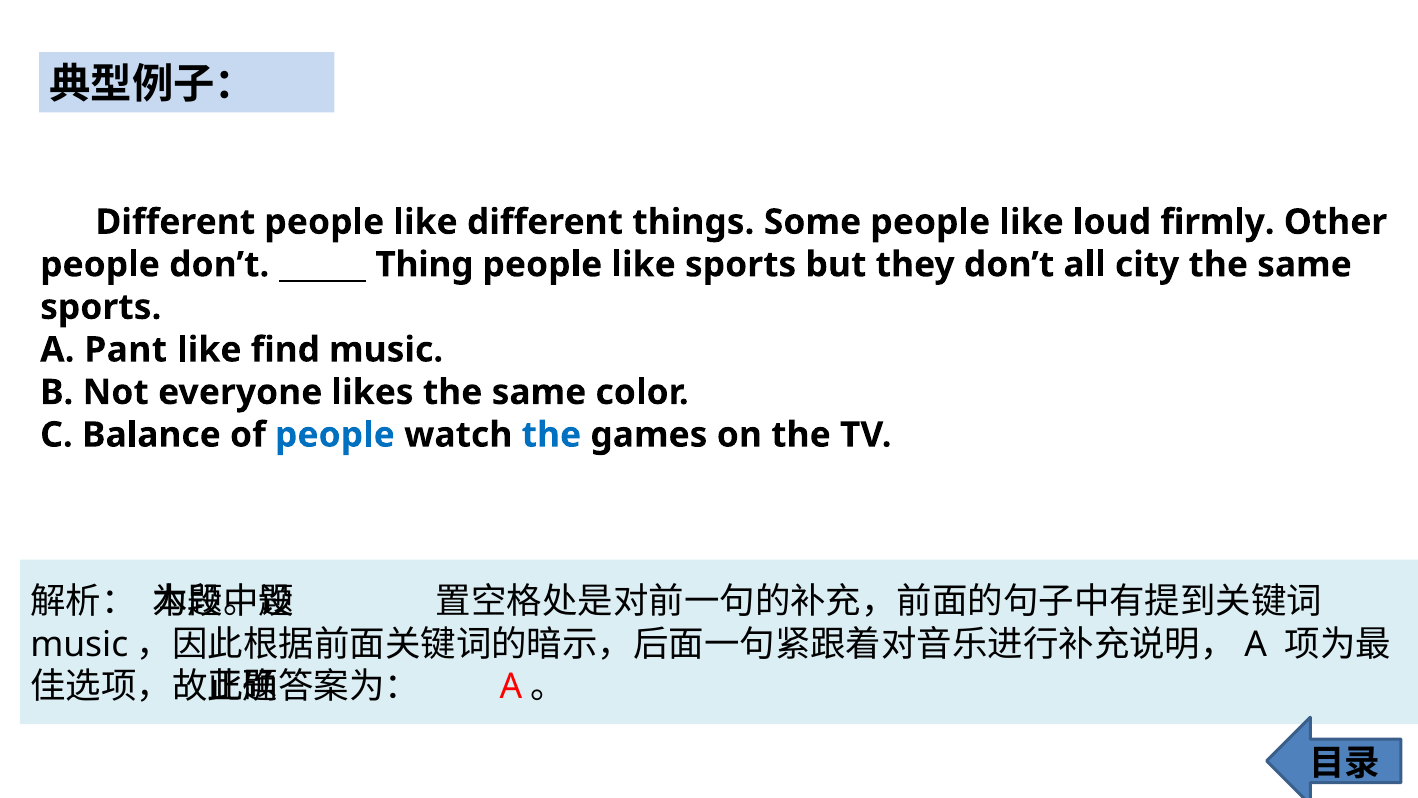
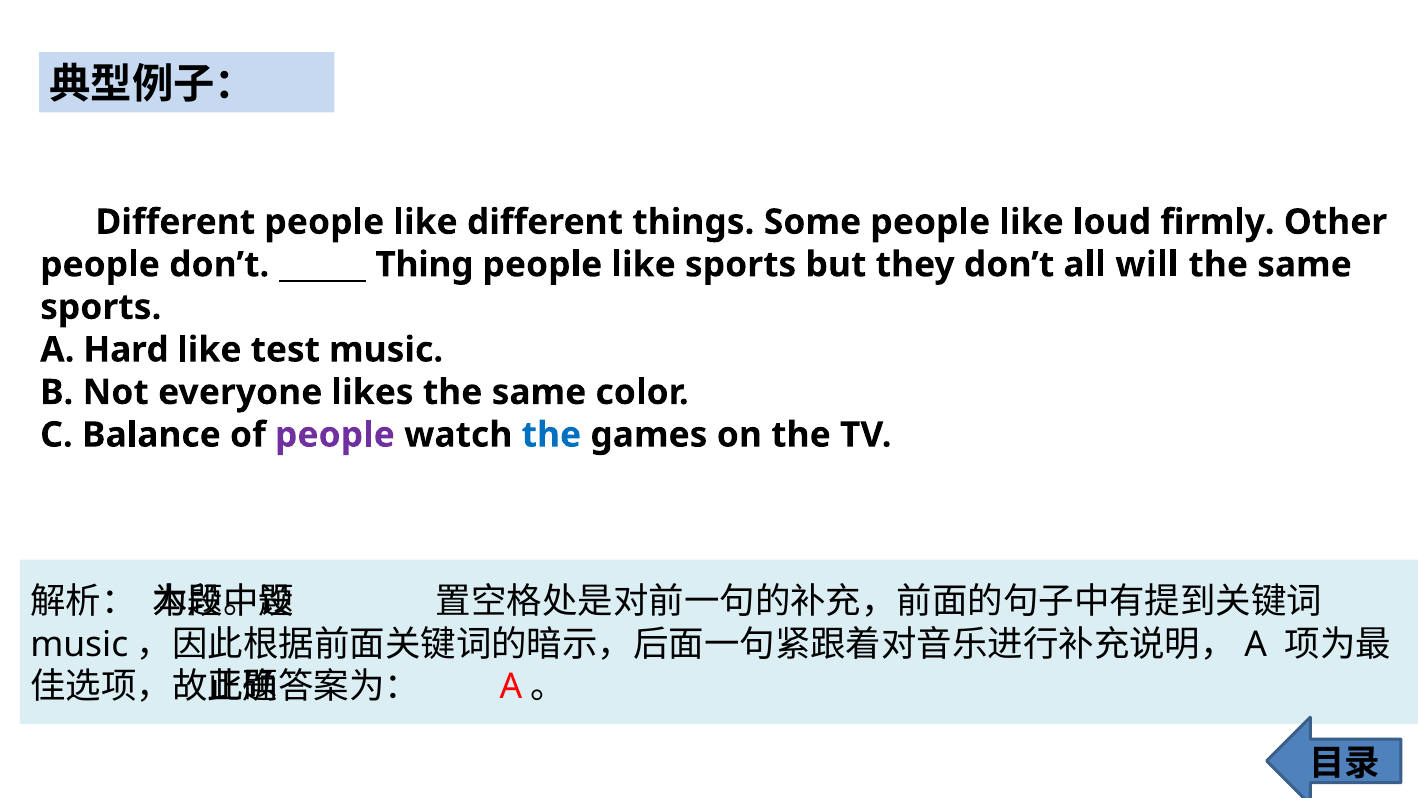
city: city -> will (1147, 265)
Pant: Pant -> Hard (126, 350)
find: find -> test (285, 350)
people colour: blue -> purple (335, 435)
